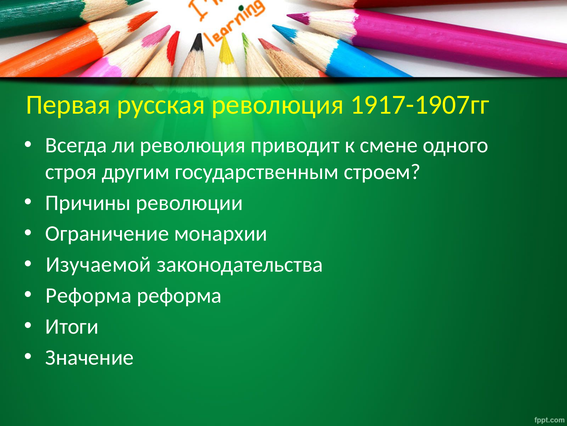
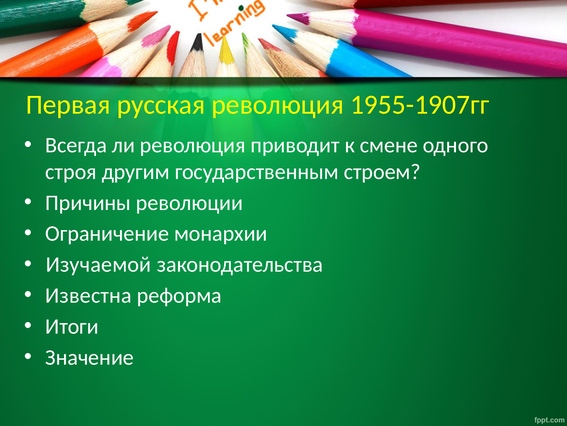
1917-1907гг: 1917-1907гг -> 1955-1907гг (420, 104)
Реформа: Реформа -> Известна (89, 295)
